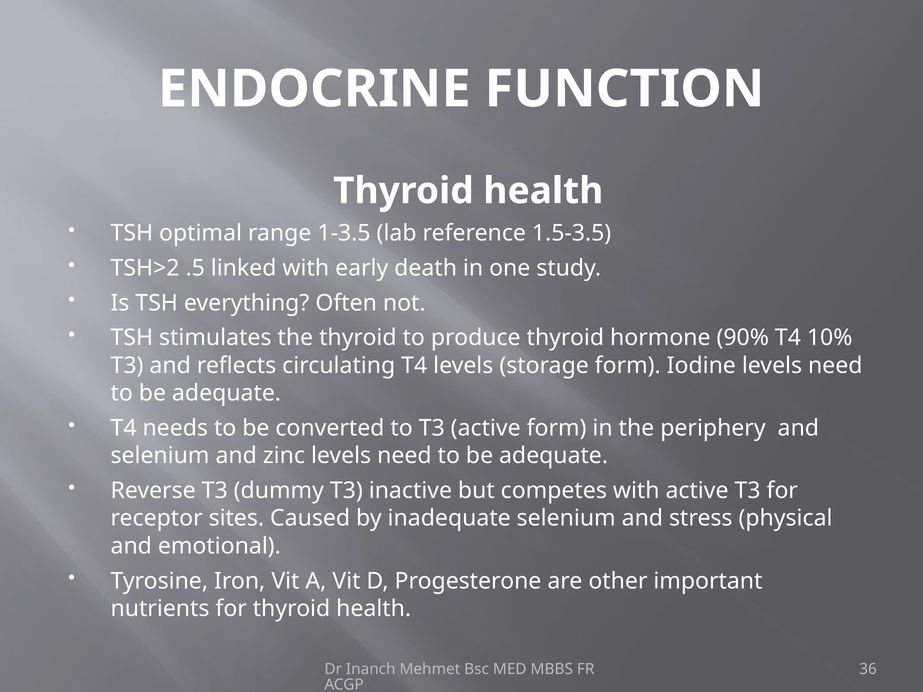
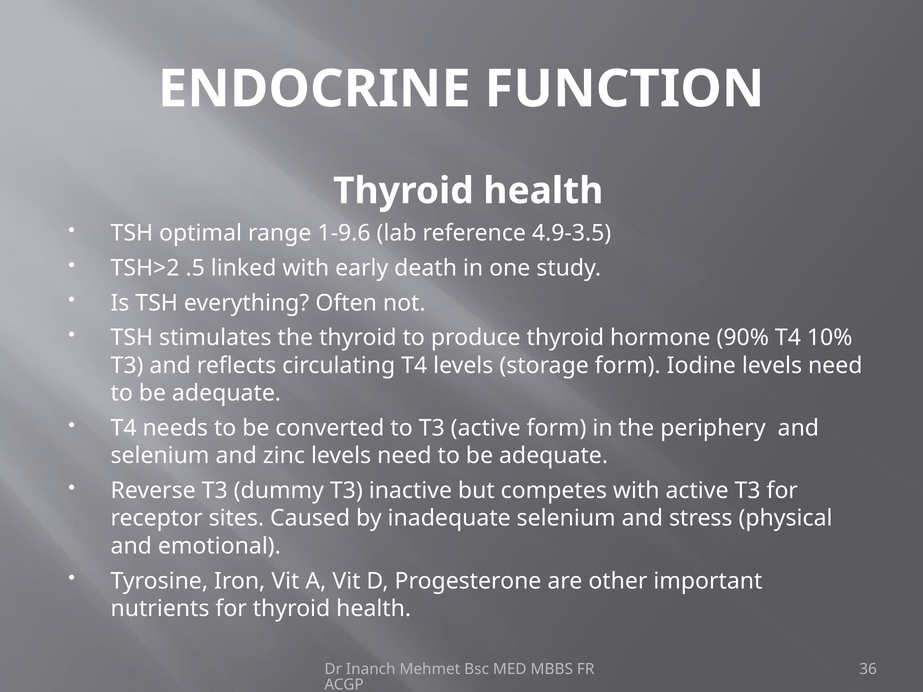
1-3.5: 1-3.5 -> 1-9.6 (344, 233)
1.5-3.5: 1.5-3.5 -> 4.9-3.5 (572, 233)
